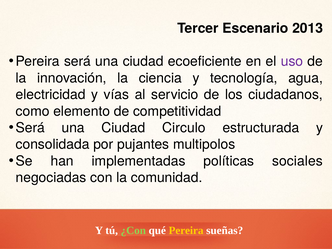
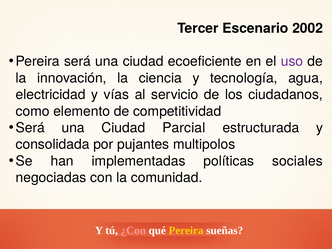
2013: 2013 -> 2002 (308, 28)
Circulo: Circulo -> Parcial (184, 128)
¿Con colour: light green -> pink (133, 230)
